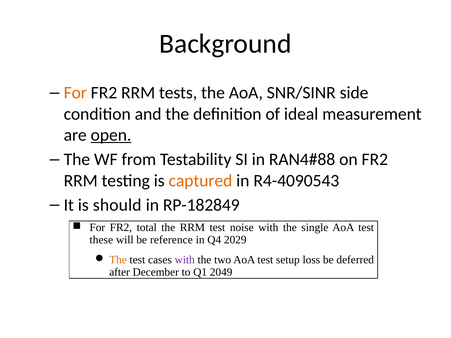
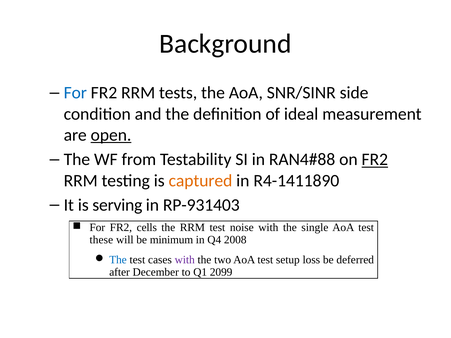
For colour: orange -> blue (75, 93)
FR2 underline: none -> present (375, 160)
R4-4090543: R4-4090543 -> R4-1411890 (296, 181)
should: should -> serving (117, 205)
RP-182849: RP-182849 -> RP-931403 (201, 205)
total: total -> cells (147, 227)
reference: reference -> minimum (172, 240)
2029: 2029 -> 2008 (235, 240)
The colour: orange -> blue (118, 260)
2049: 2049 -> 2099 (221, 272)
